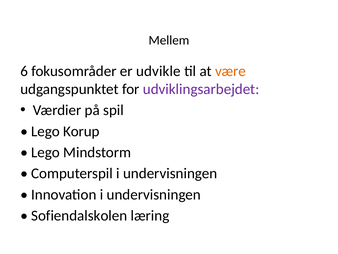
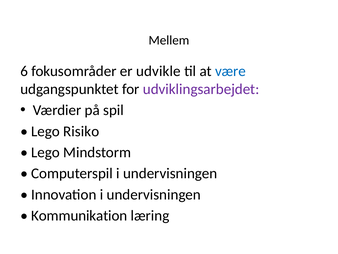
være colour: orange -> blue (230, 71)
Korup: Korup -> Risiko (81, 131)
Sofiendalskolen: Sofiendalskolen -> Kommunikation (79, 215)
